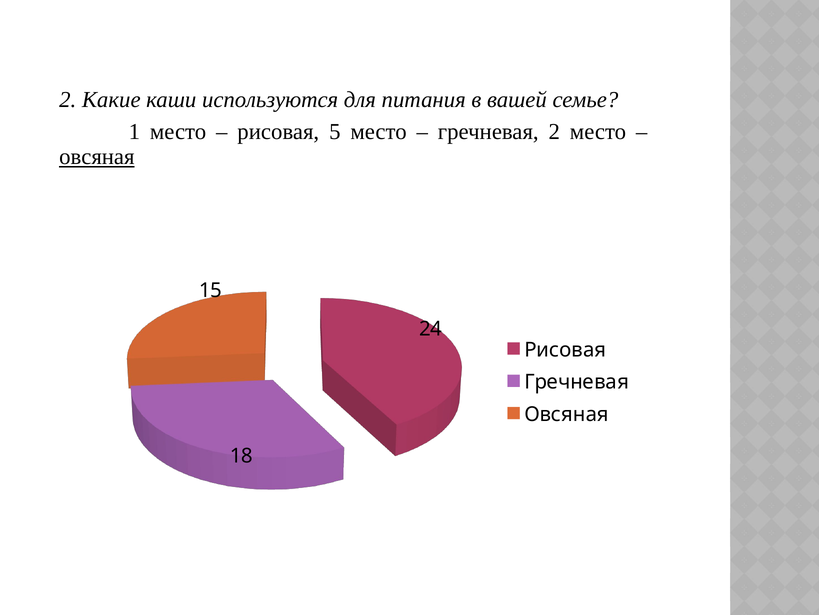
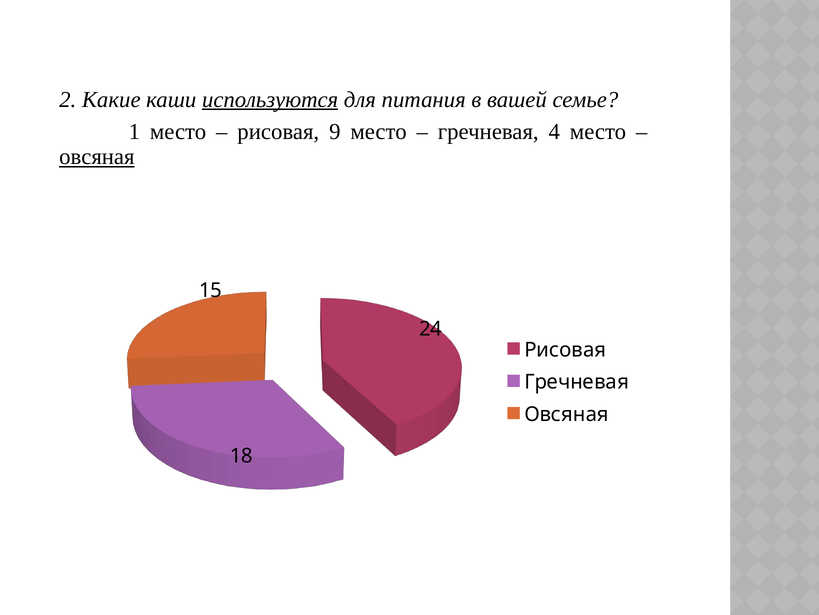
используются underline: none -> present (270, 99)
5: 5 -> 9 (335, 131)
гречневая 2: 2 -> 4 (554, 131)
